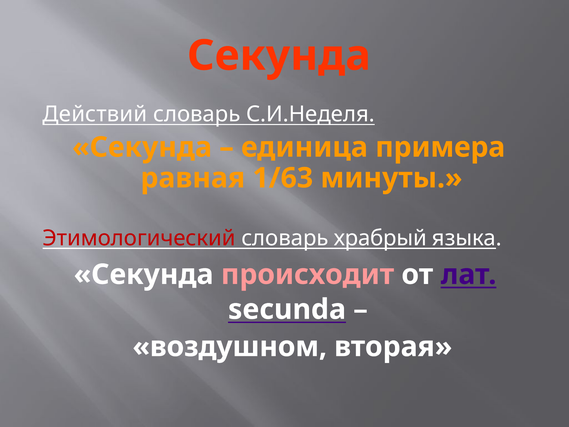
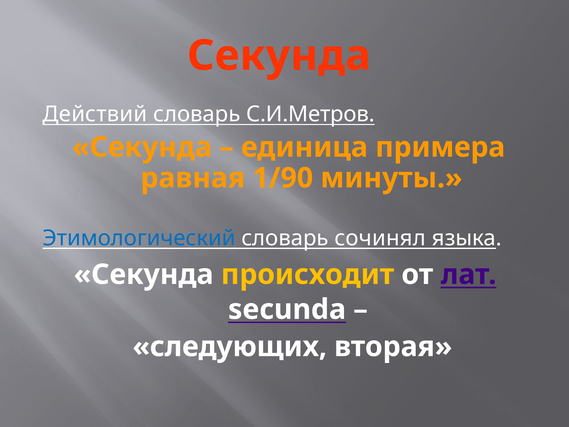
С.И.Неделя: С.И.Неделя -> С.И.Метров (310, 114)
1/63: 1/63 -> 1/90 (283, 178)
Этимологический colour: red -> blue (139, 238)
храбрый: храбрый -> сочинял (380, 238)
происходит colour: pink -> yellow (308, 274)
воздушном: воздушном -> следующих (230, 347)
